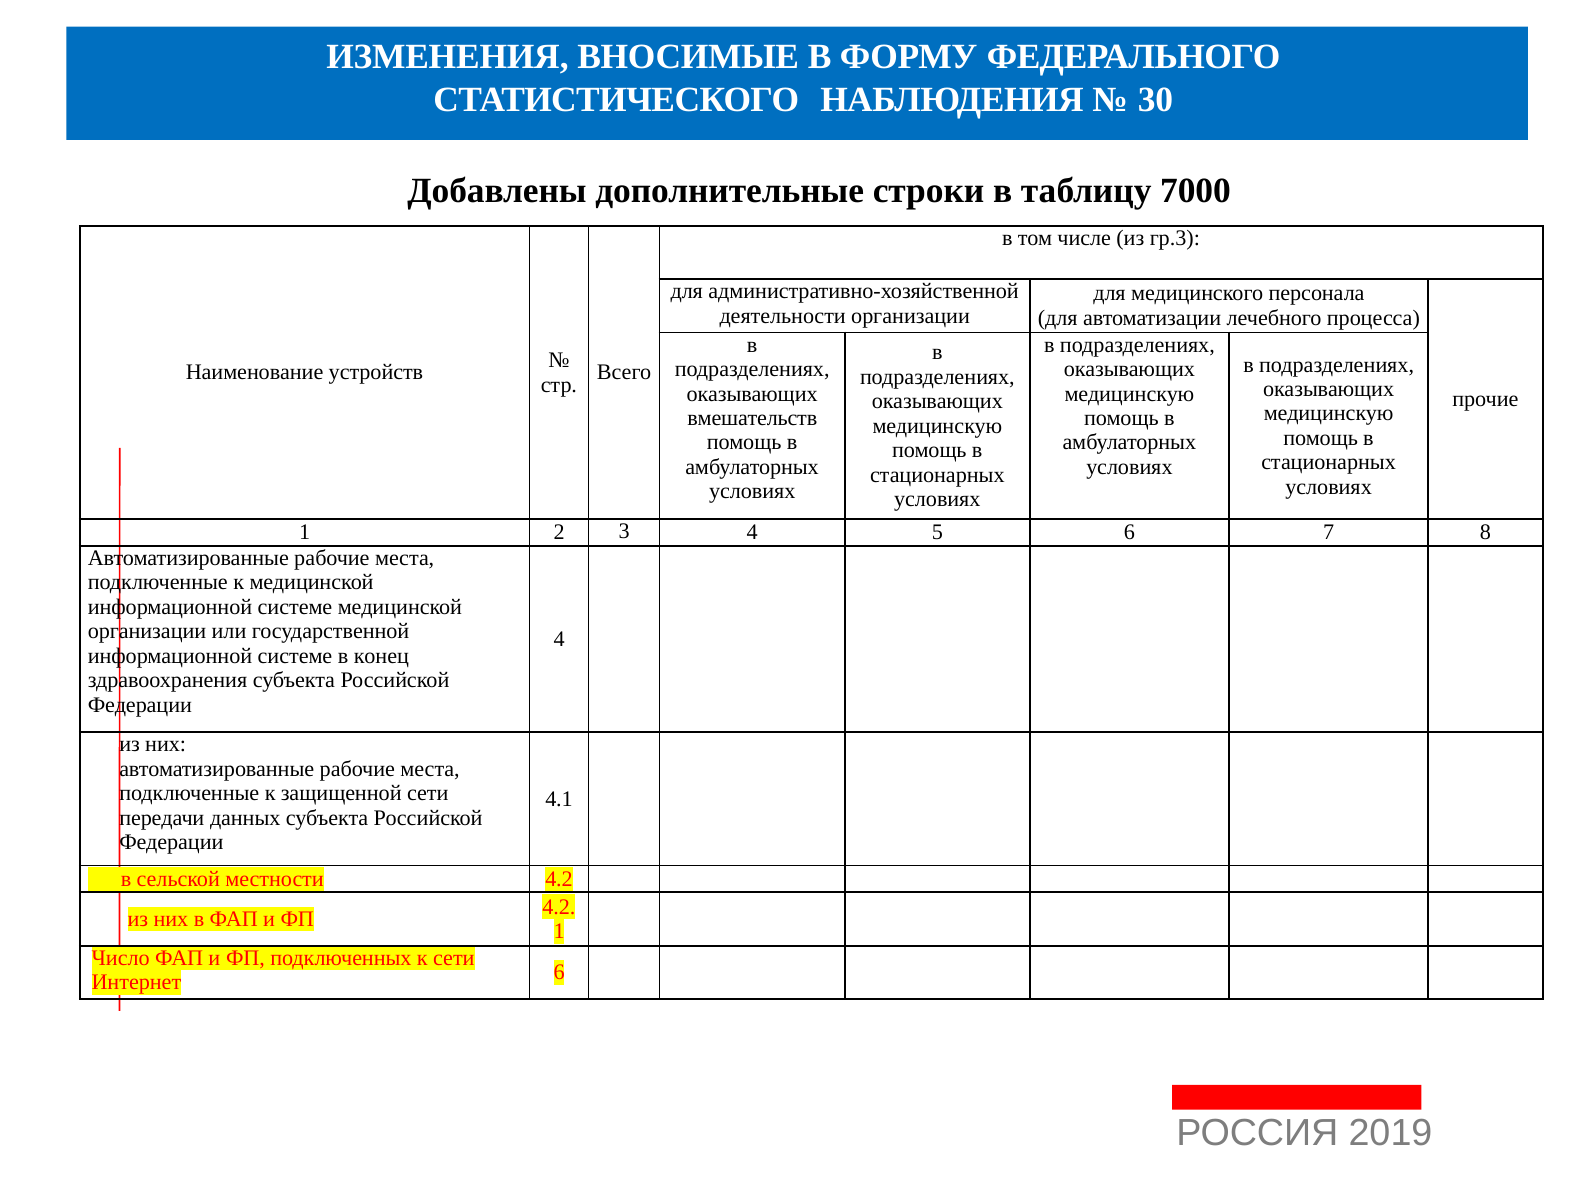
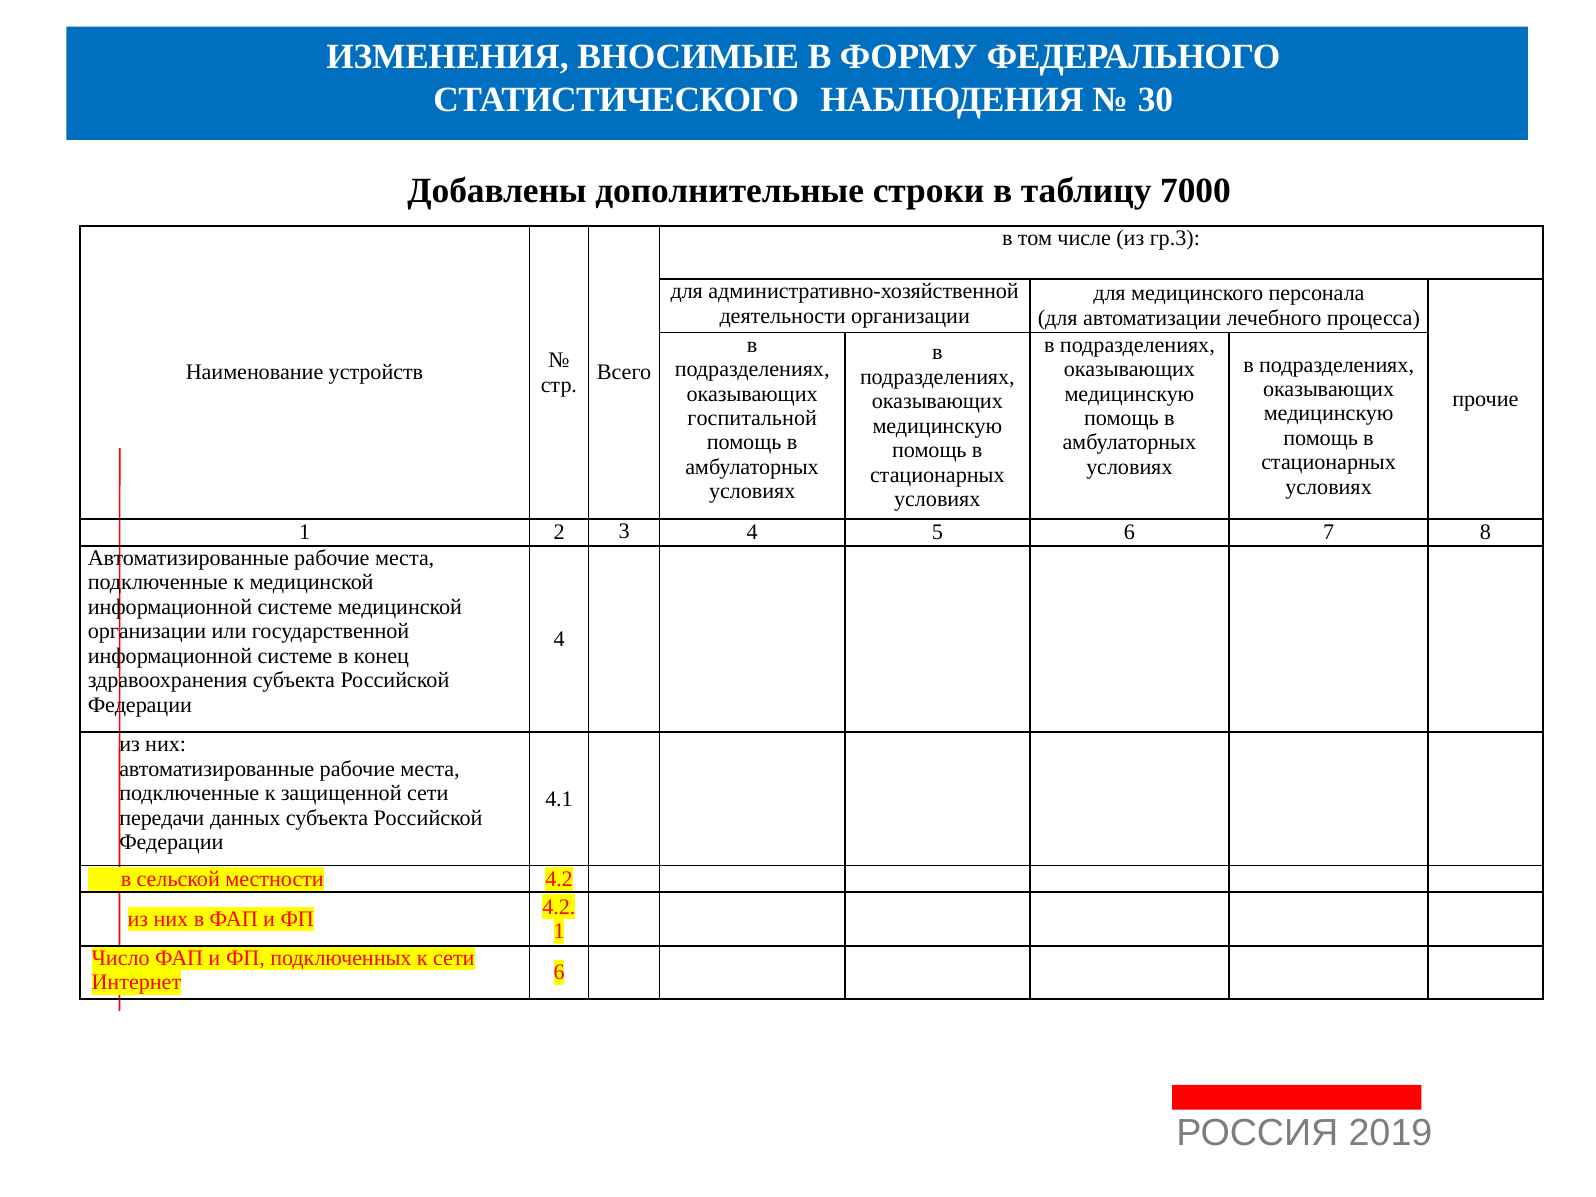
вмешательств: вмешательств -> госпитальной (752, 418)
